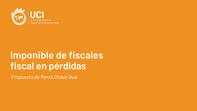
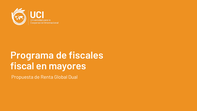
Imponible: Imponible -> Programa (32, 55)
pérdidas: pérdidas -> mayores (67, 66)
